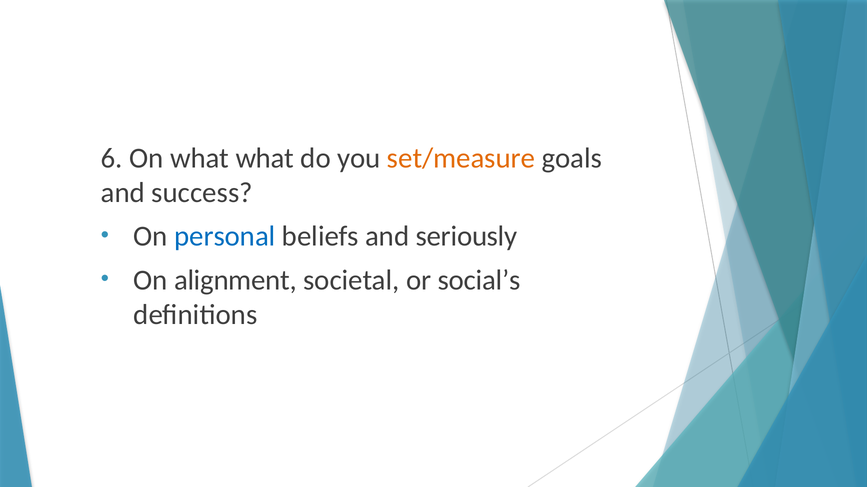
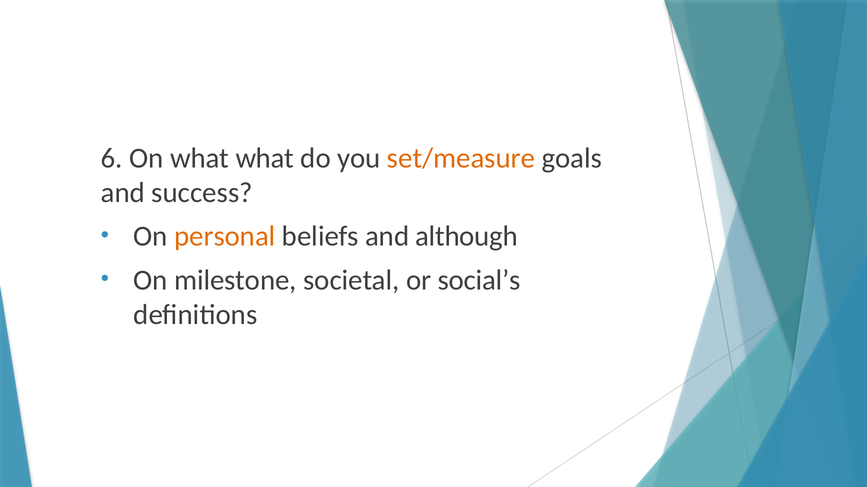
personal colour: blue -> orange (225, 237)
seriously: seriously -> although (467, 237)
alignment: alignment -> milestone (235, 280)
